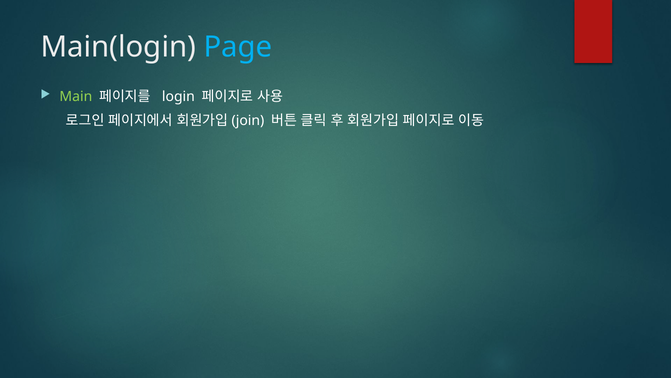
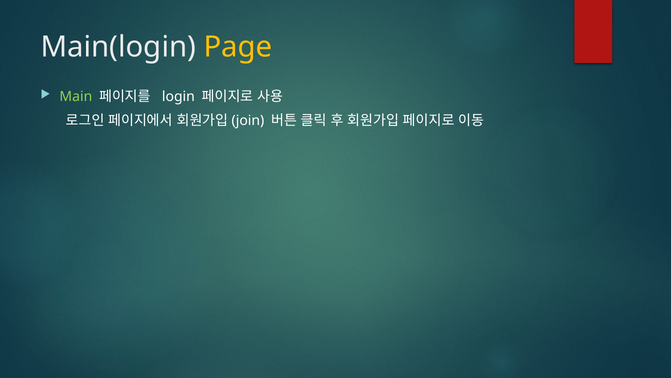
Page colour: light blue -> yellow (238, 47)
